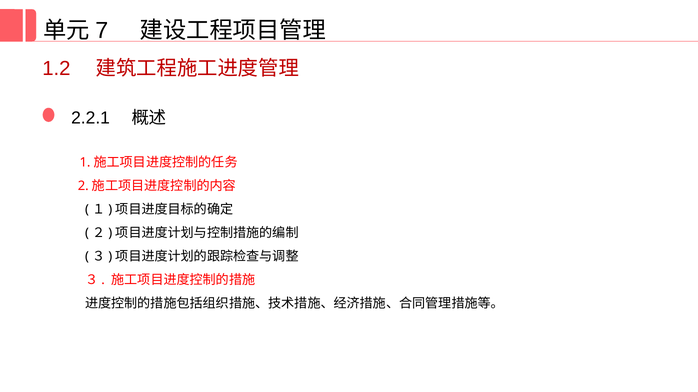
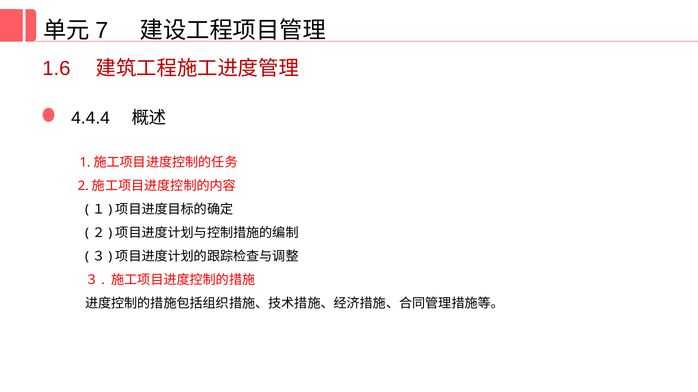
1.2: 1.2 -> 1.6 (56, 68)
2.2.1: 2.2.1 -> 4.4.4 (91, 118)
